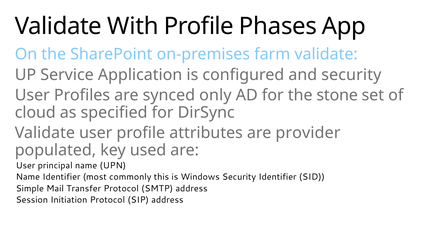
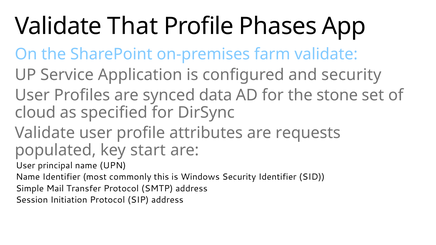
With: With -> That (133, 26)
only: only -> data (216, 95)
provider: provider -> requests (308, 133)
used: used -> start (148, 150)
